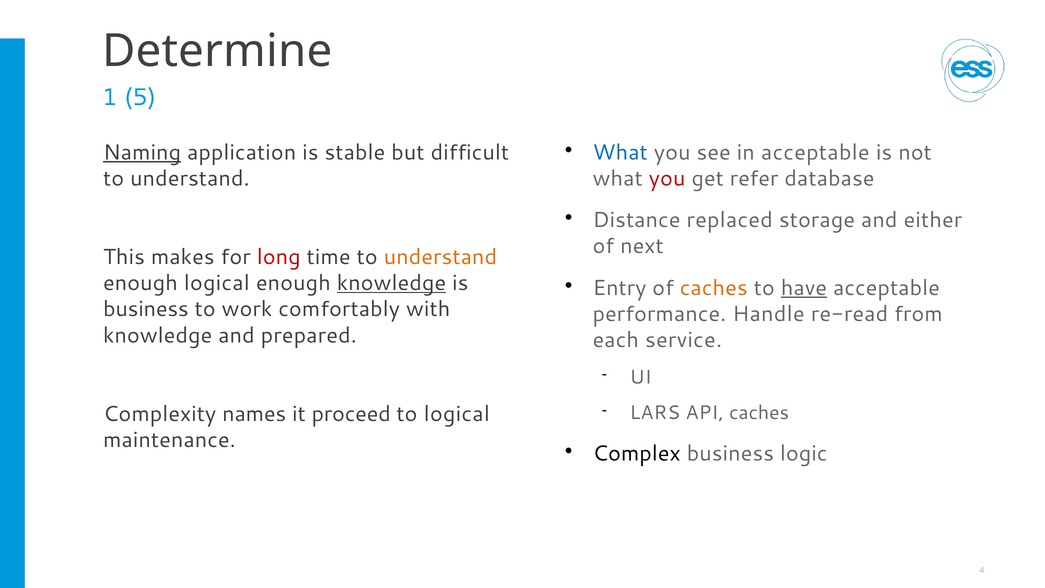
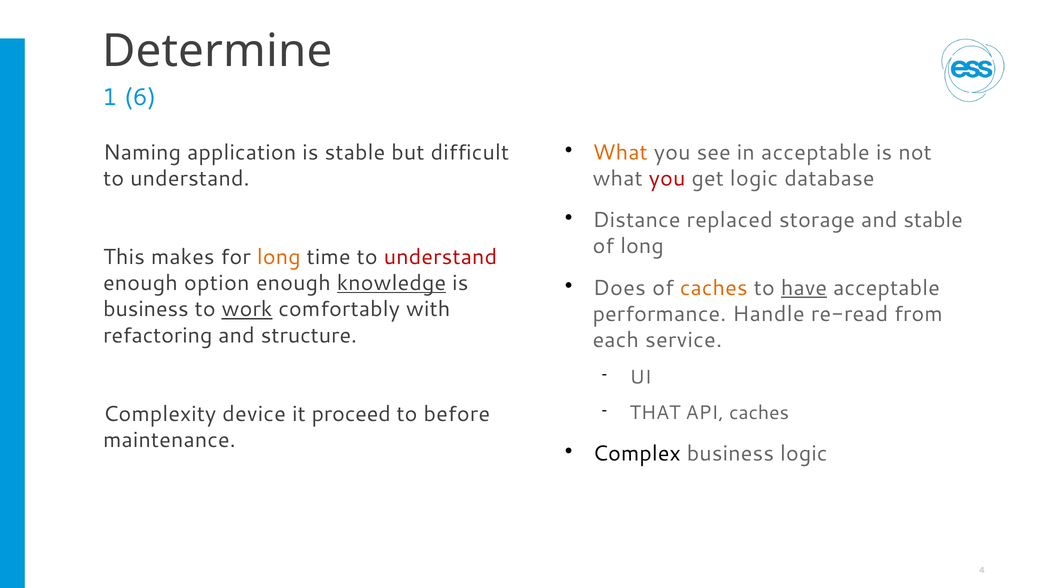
5: 5 -> 6 (140, 97)
Naming underline: present -> none (142, 152)
What colour: blue -> orange (620, 152)
get refer: refer -> logic (754, 178)
and either: either -> stable (933, 220)
of next: next -> long (642, 246)
long colour: red -> orange (279, 257)
understand colour: orange -> red (440, 257)
enough logical: logical -> option (217, 283)
Entry: Entry -> Does (619, 288)
work underline: none -> present (247, 309)
knowledge: knowledge -> refactoring (158, 335)
prepared: prepared -> structure (309, 335)
LARS: LARS -> THAT (655, 413)
names: names -> device (254, 414)
to logical: logical -> before (457, 414)
